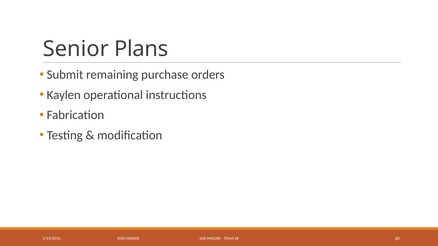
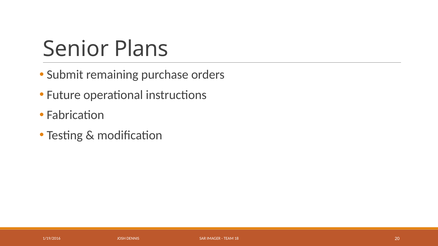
Kaylen: Kaylen -> Future (64, 95)
